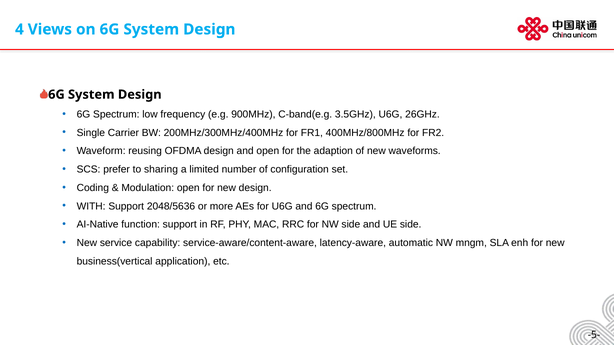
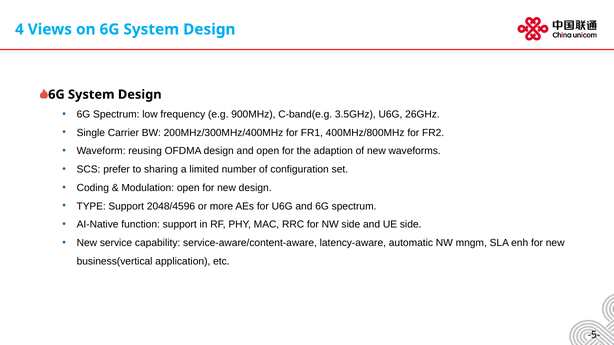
WITH: WITH -> TYPE (91, 206)
2048/5636: 2048/5636 -> 2048/4596 (171, 206)
